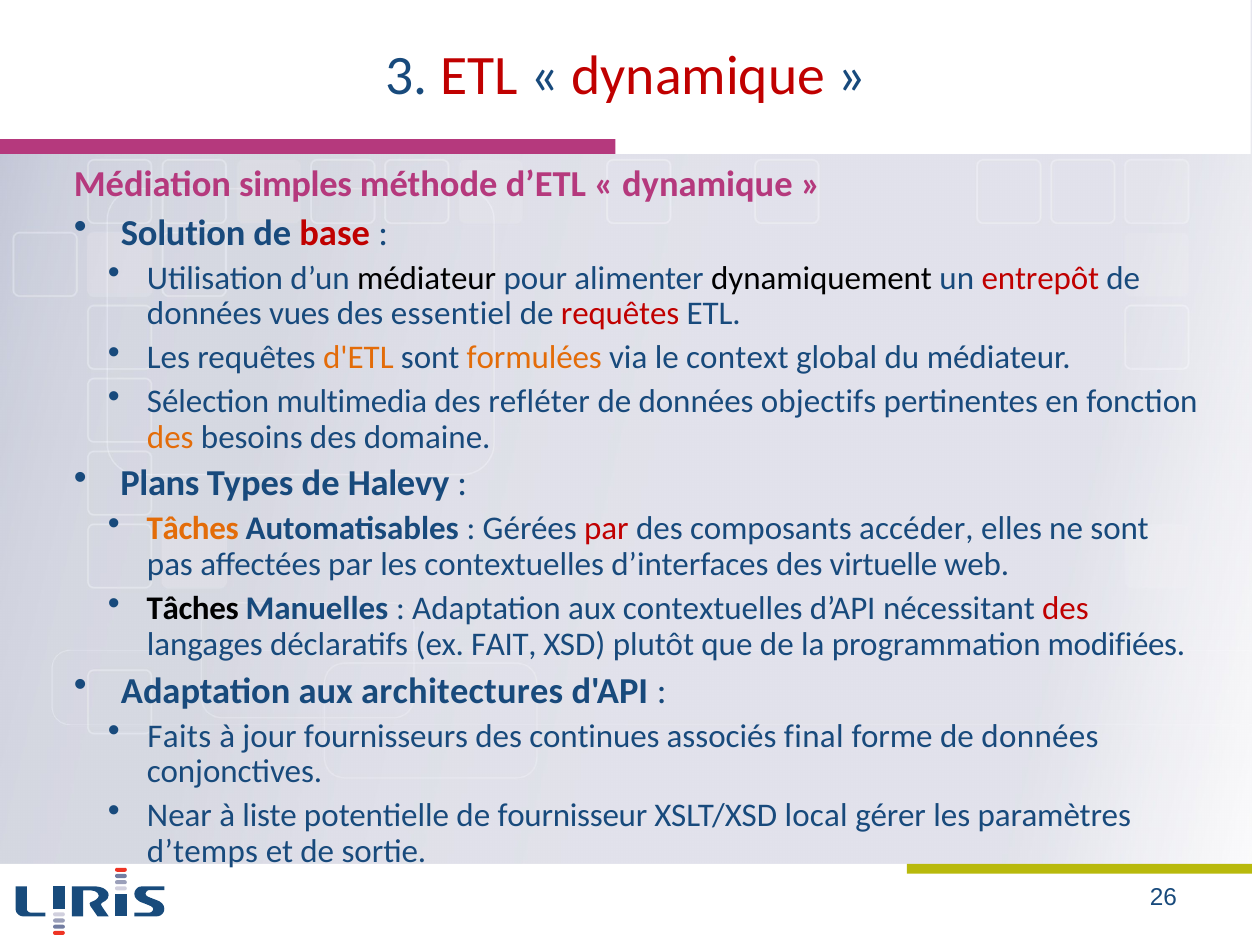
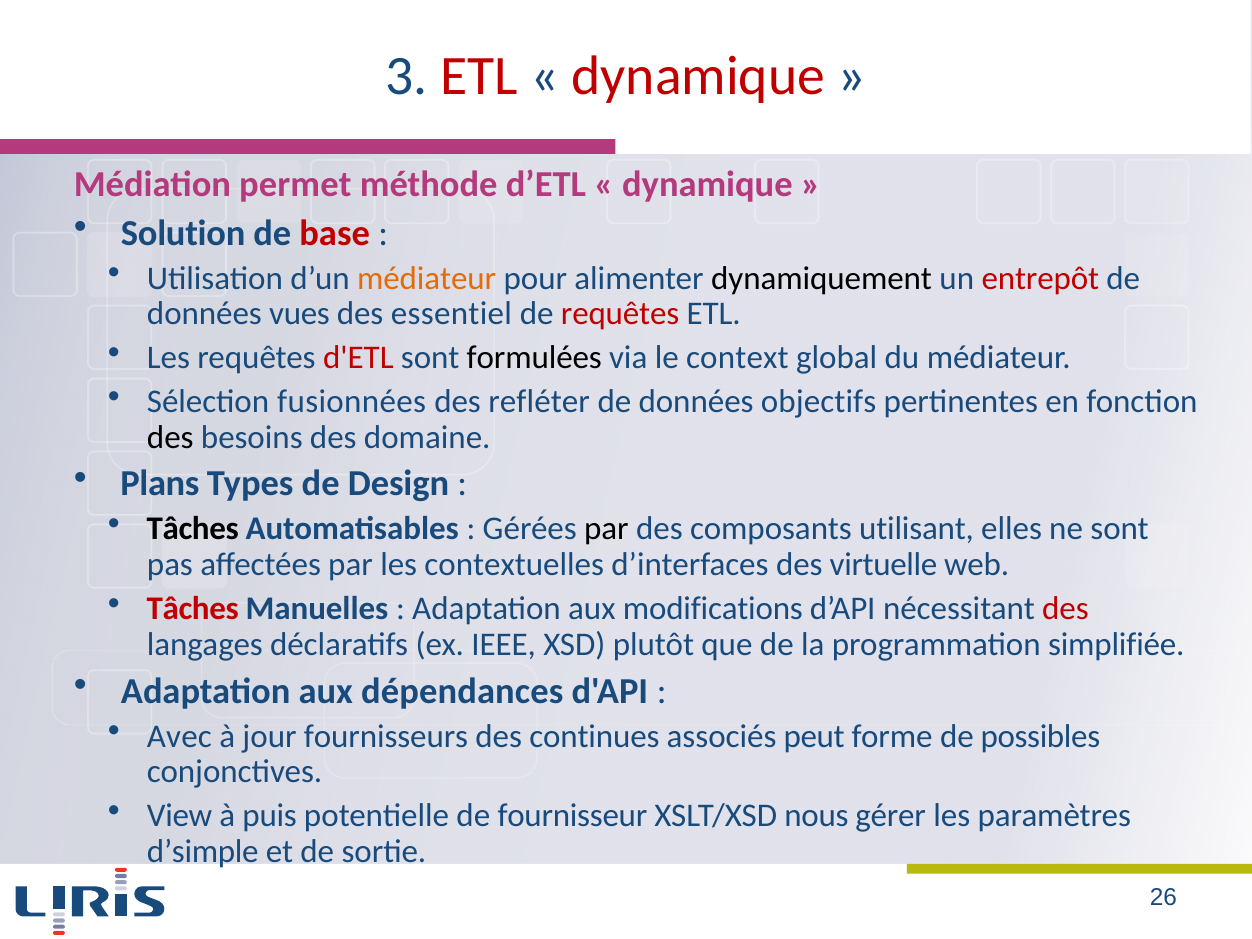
simples: simples -> permet (295, 185)
médiateur colour: black -> orange (427, 278)
d'ETL colour: orange -> red (358, 358)
formulées colour: orange -> black (534, 358)
multimedia: multimedia -> fusionnées (352, 401)
des colour: orange -> black (170, 437)
Halevy: Halevy -> Design (399, 484)
Tâches colour: orange -> black (193, 529)
par colour: red -> black (606, 529)
accéder: accéder -> utilisant (917, 529)
Tâches colour: black -> red (193, 609)
aux contextuelles: contextuelles -> modifications (713, 609)
FAIT: FAIT -> IEEE (504, 644)
modifiées: modifiées -> simplifiée (1116, 644)
architectures: architectures -> dépendances (462, 691)
Faits: Faits -> Avec (179, 736)
final: final -> peut (814, 736)
forme de données: données -> possibles (1040, 736)
Near: Near -> View (180, 816)
liste: liste -> puis (270, 816)
local: local -> nous (816, 816)
d’temps: d’temps -> d’simple (203, 851)
